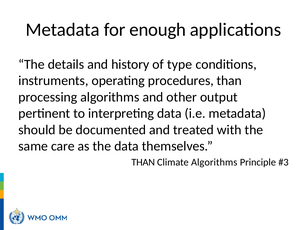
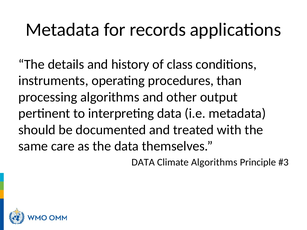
enough: enough -> records (158, 30)
type: type -> class (180, 64)
THAN: THAN -> DATA (143, 162)
